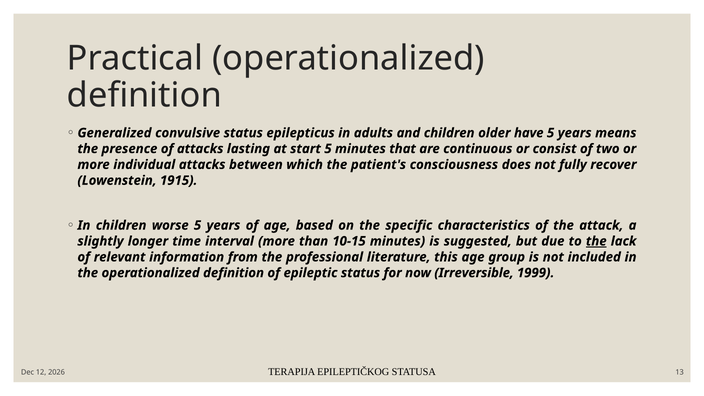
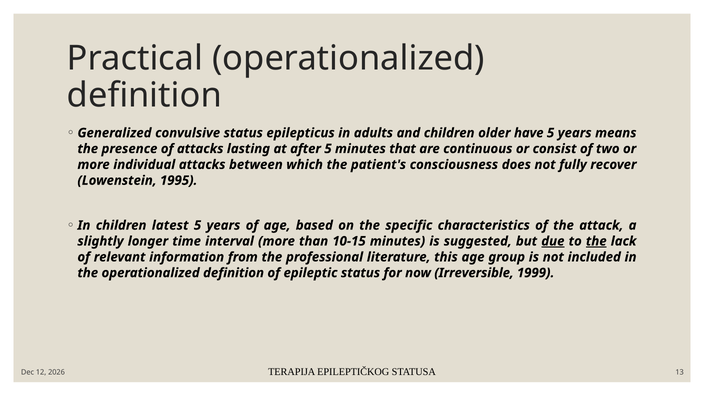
start: start -> after (306, 149)
1915: 1915 -> 1995 (179, 180)
worse: worse -> latest (170, 225)
due underline: none -> present (553, 241)
